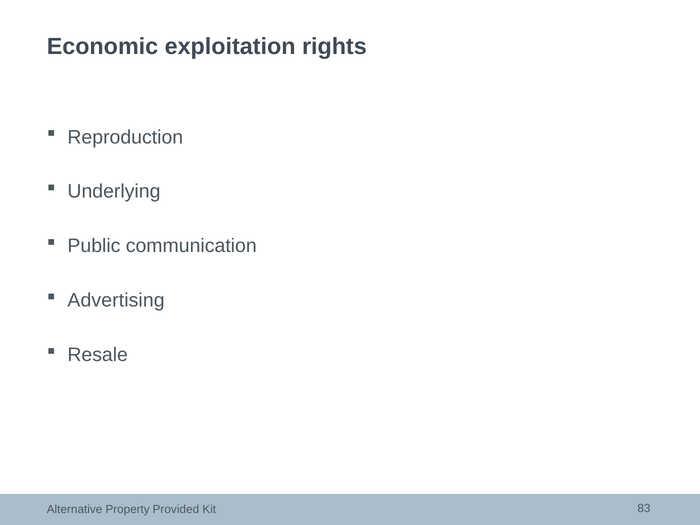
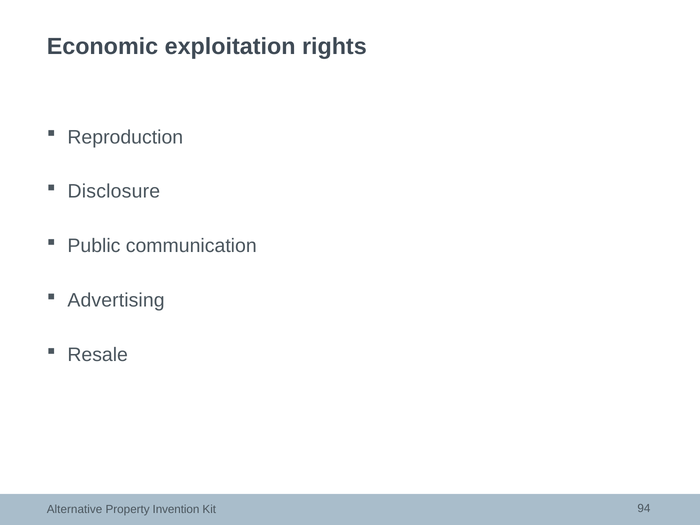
Underlying: Underlying -> Disclosure (114, 192)
Provided: Provided -> Invention (176, 509)
83: 83 -> 94 (644, 509)
